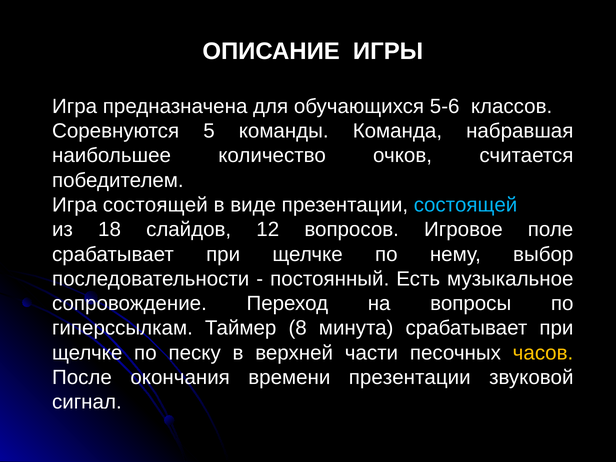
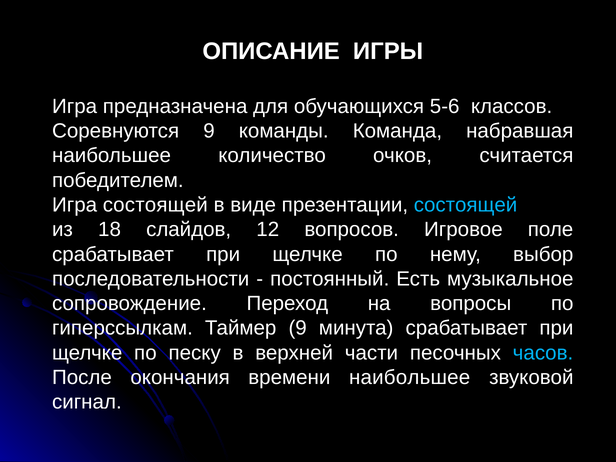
Соревнуются 5: 5 -> 9 (209, 131)
Таймер 8: 8 -> 9 (298, 328)
часов colour: yellow -> light blue (543, 353)
времени презентации: презентации -> наибольшее (410, 377)
